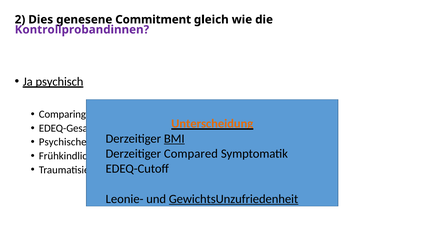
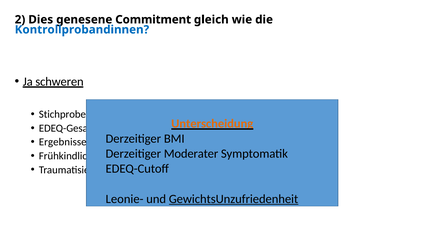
Kontrollprobandinnen colour: purple -> blue (82, 30)
psychisch: psychisch -> schweren (59, 82)
Comparing: Comparing -> Stichprobe (62, 114)
BMI underline: present -> none (174, 139)
Psychische: Psychische -> Ergebnisse (63, 142)
Compared: Compared -> Moderater (191, 154)
